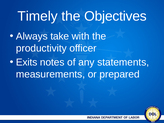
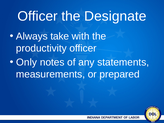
Timely: Timely -> Officer (38, 16)
Objectives: Objectives -> Designate (115, 16)
Exits: Exits -> Only (27, 62)
